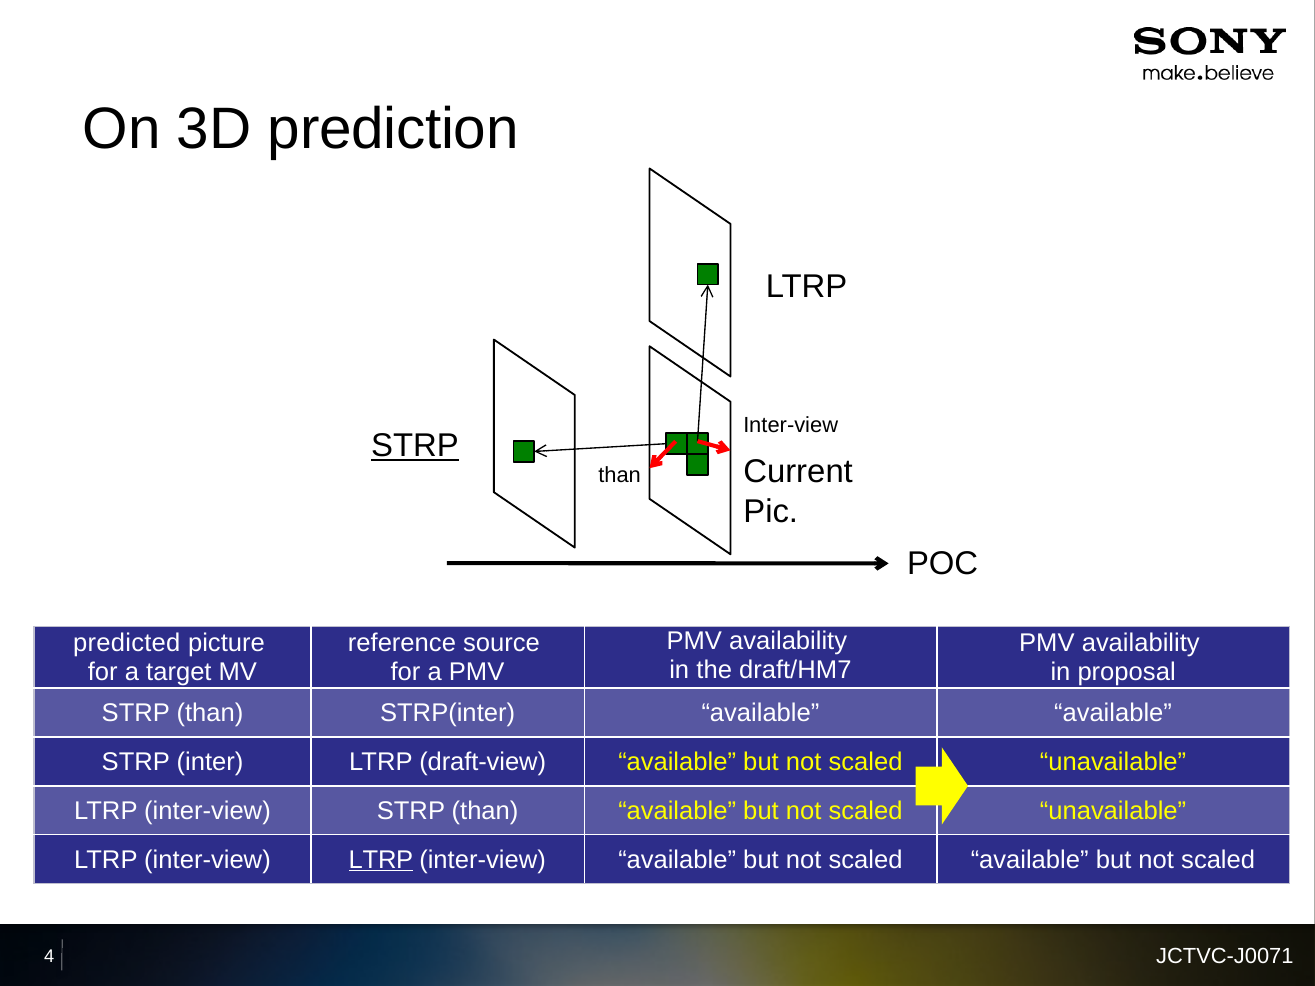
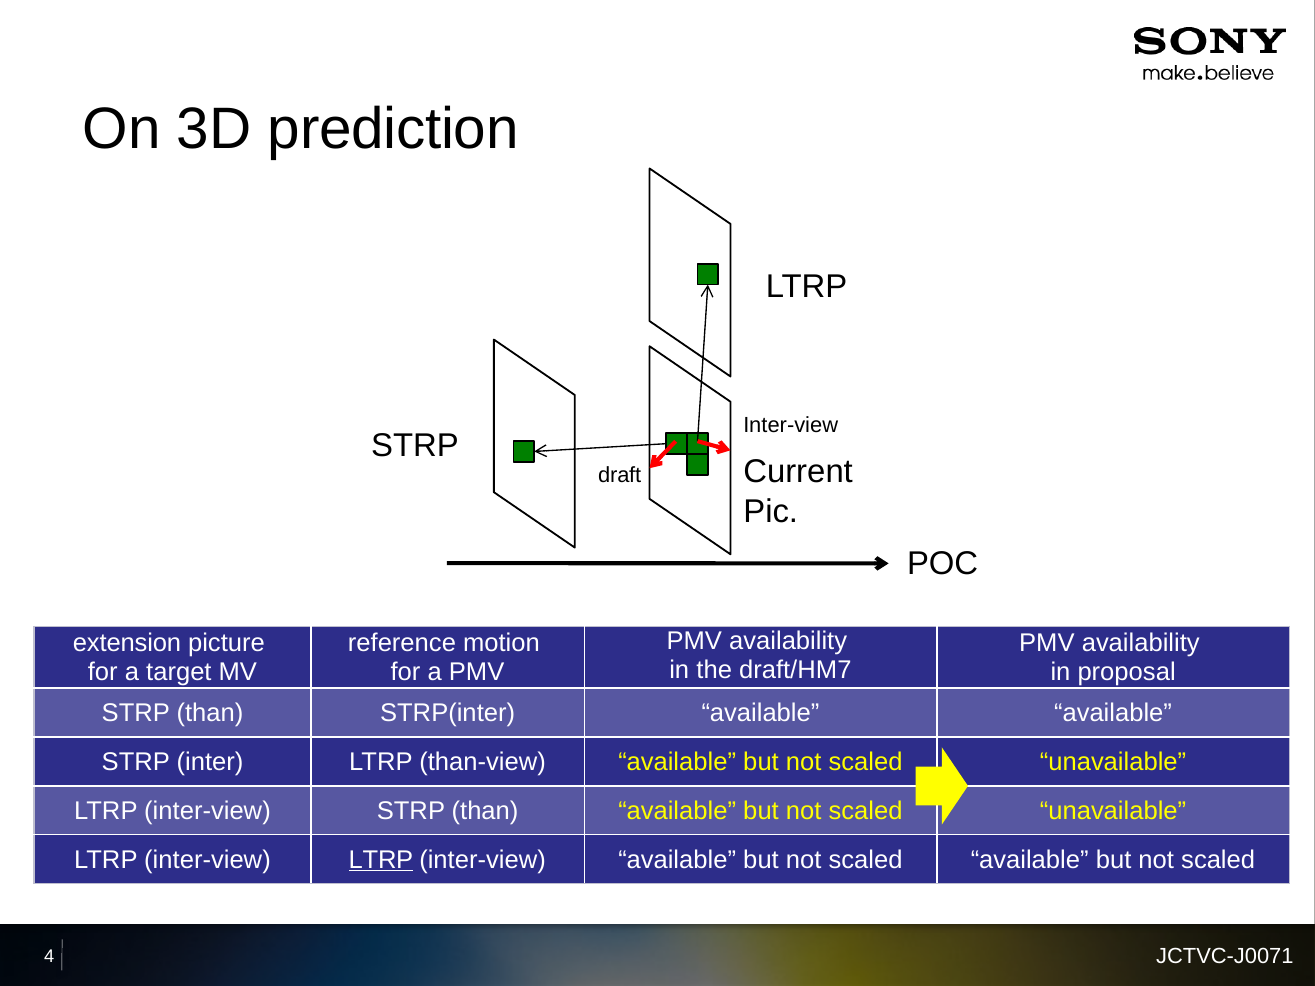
STRP underline: present -> none (415, 446)
than: than -> draft (620, 475)
predicted: predicted -> extension (127, 643)
source: source -> motion (501, 643)
draft-view: draft-view -> than-view (483, 762)
